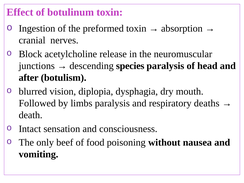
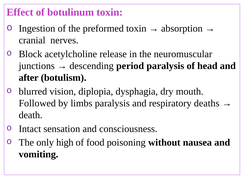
species: species -> period (130, 66)
beef: beef -> high (65, 143)
